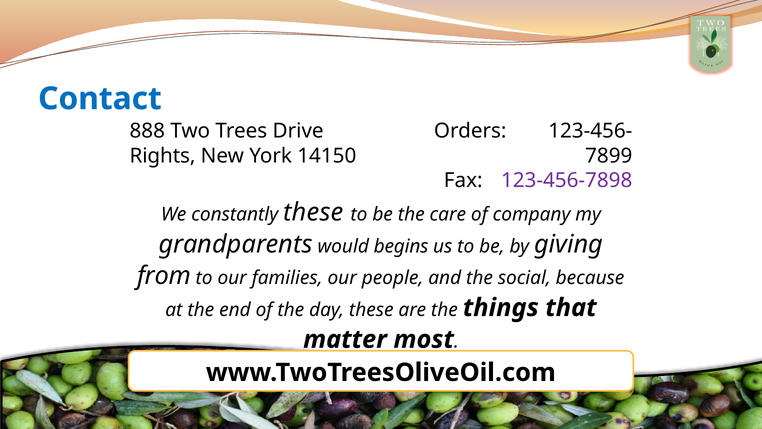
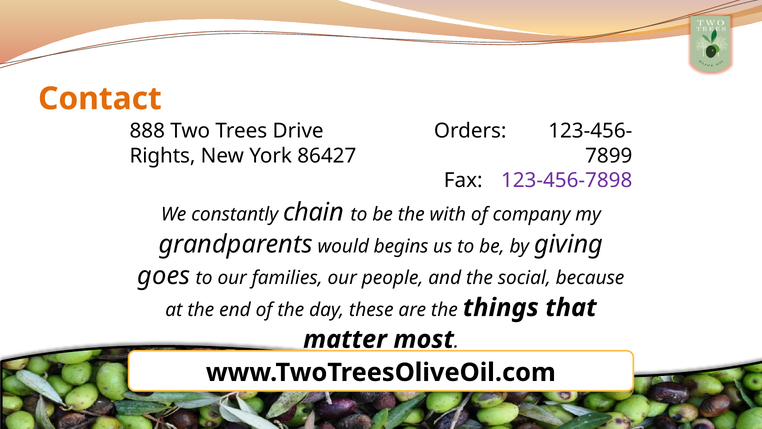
Contact colour: blue -> orange (100, 99)
14150: 14150 -> 86427 (327, 156)
constantly these: these -> chain (314, 212)
care: care -> with (448, 214)
from: from -> goes (164, 276)
